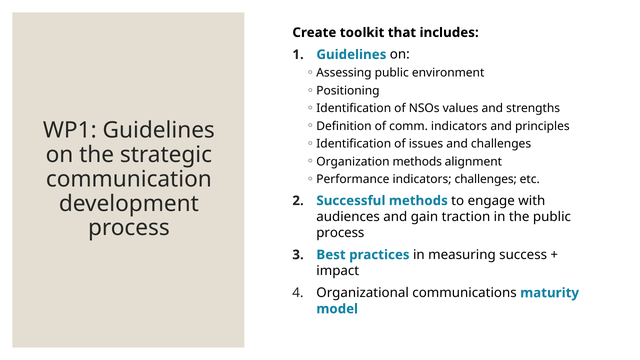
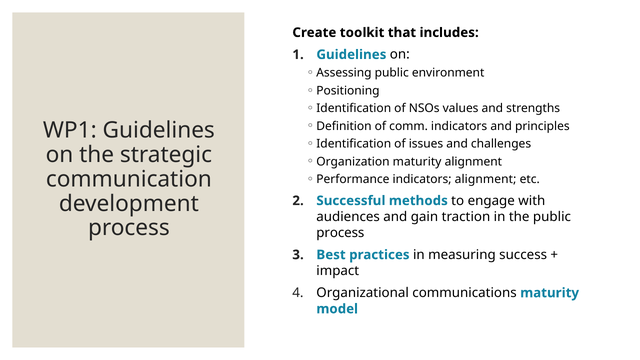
Organization methods: methods -> maturity (417, 162)
indicators challenges: challenges -> alignment (486, 179)
